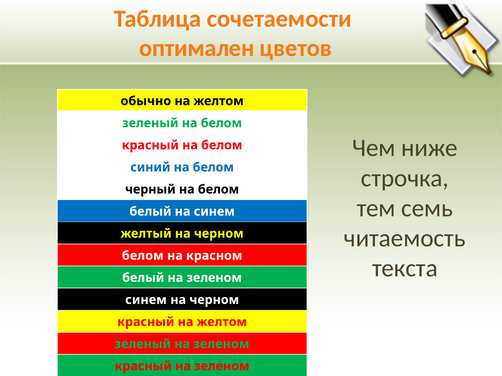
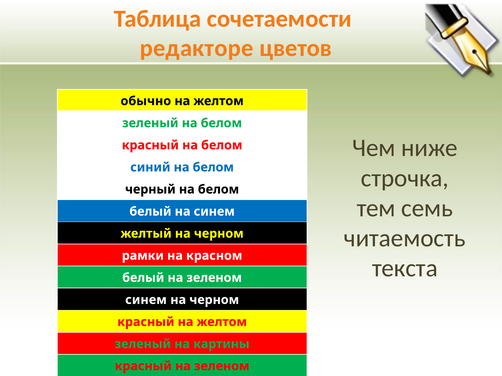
оптимален: оптимален -> редакторе (197, 48)
белом: белом -> рамки (143, 256)
зеленый на зеленом: зеленом -> картины (221, 344)
